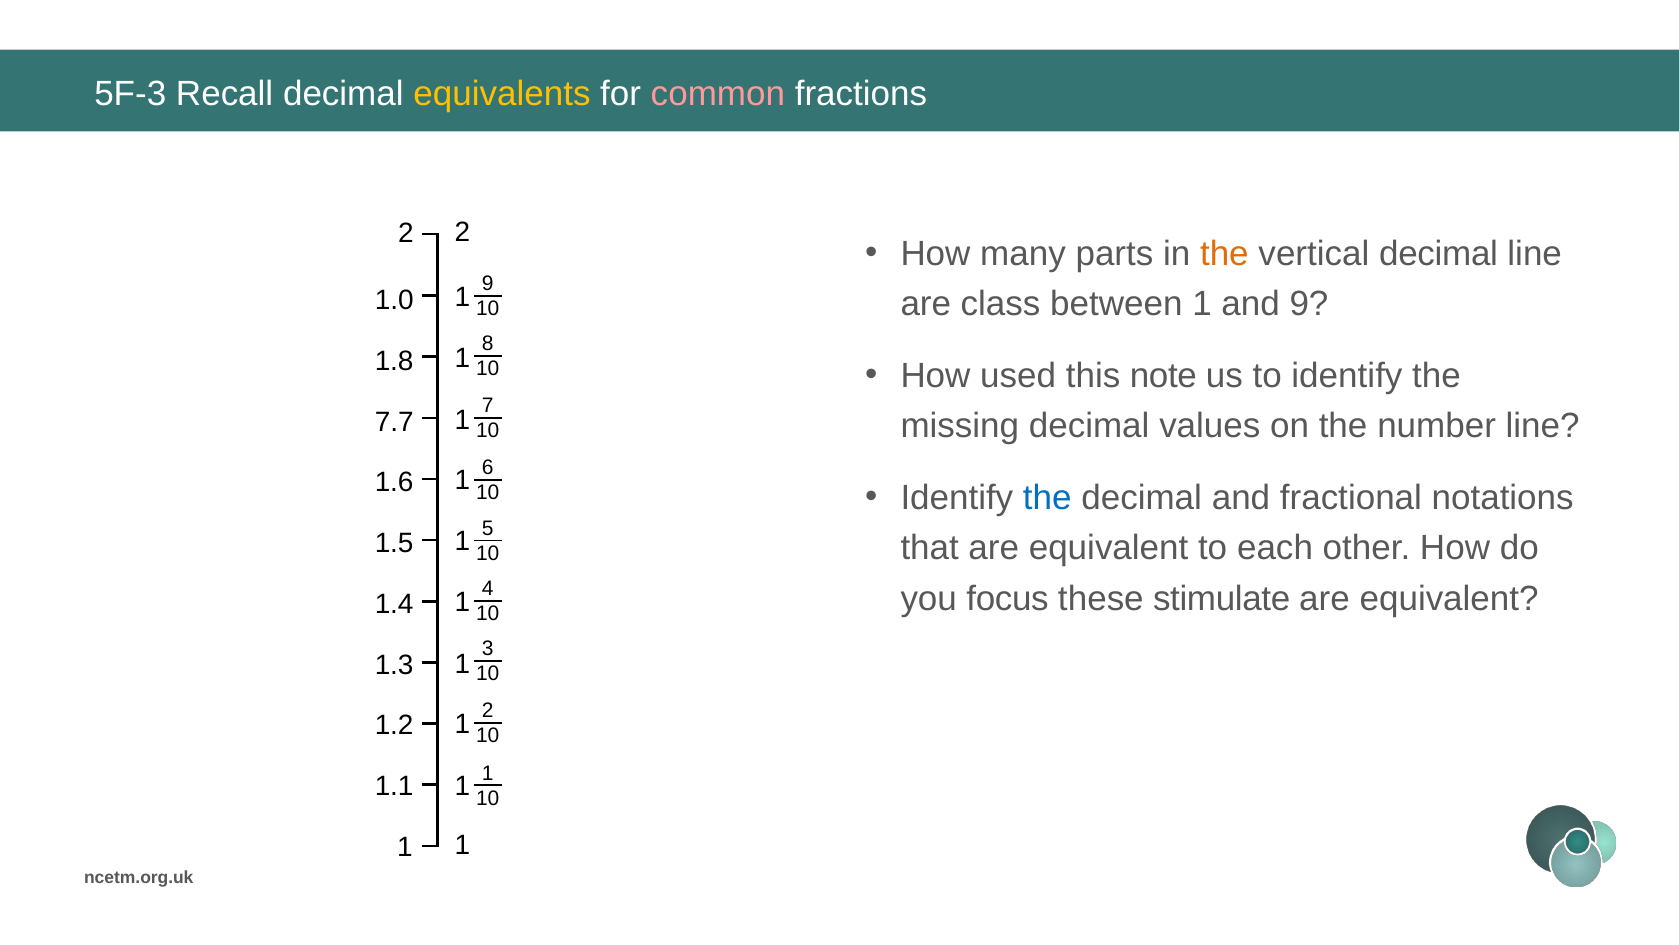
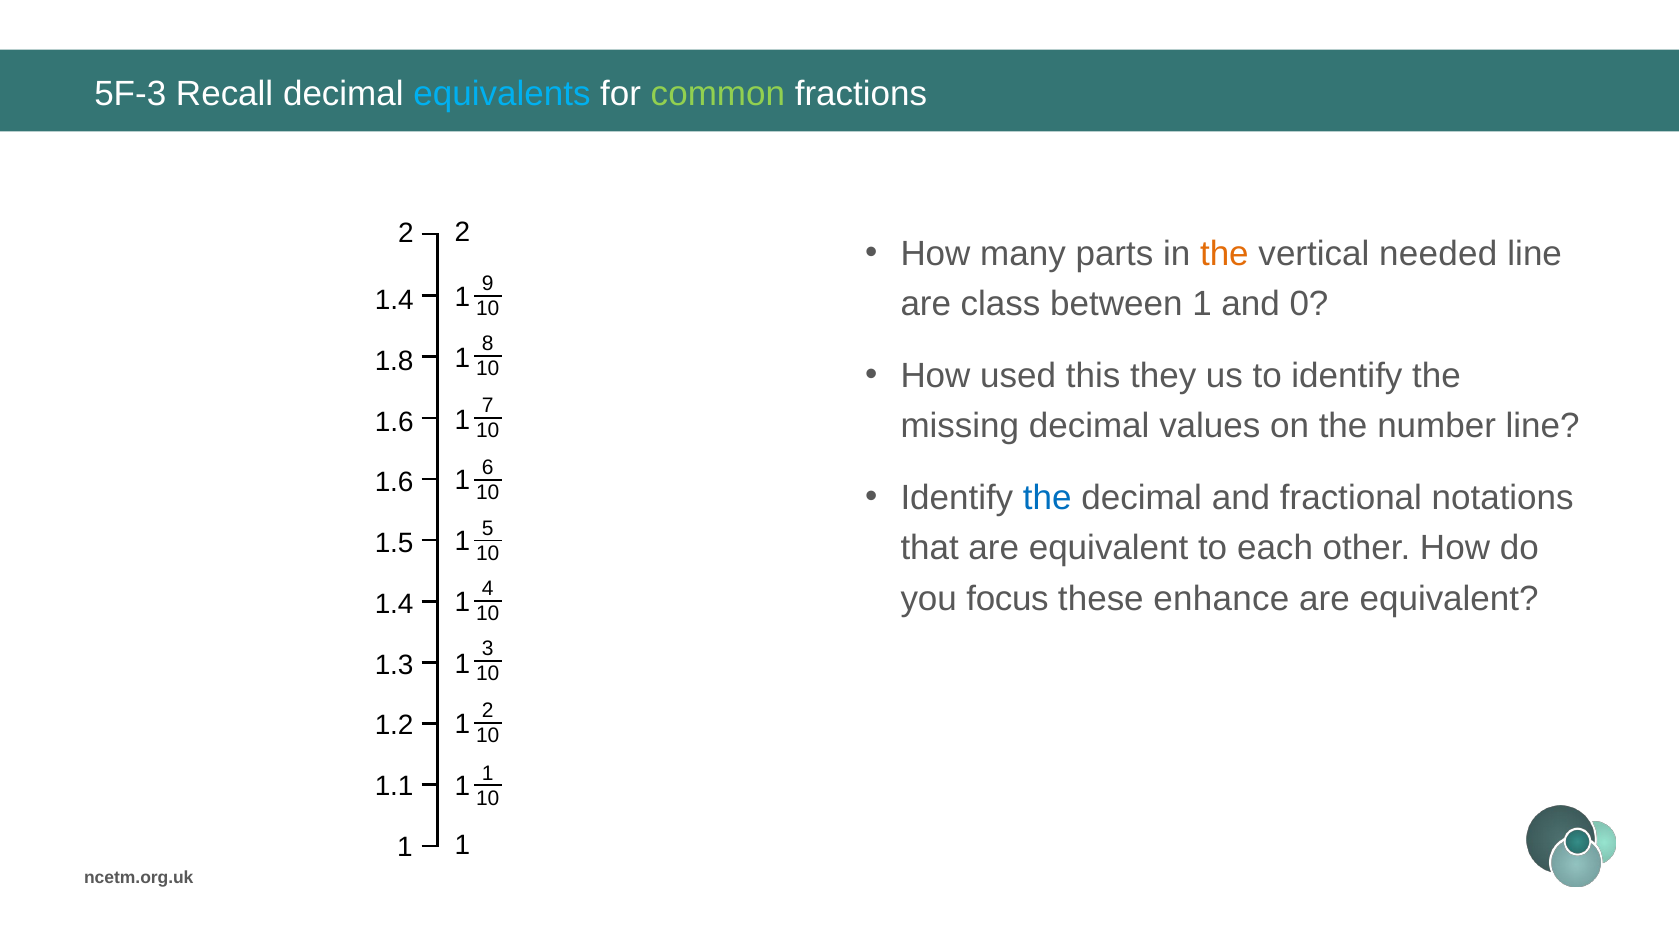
equivalents colour: yellow -> light blue (502, 94)
common colour: pink -> light green (718, 94)
vertical decimal: decimal -> needed (1438, 254)
1.0: 1.0 -> 1.4 (394, 300)
and 9: 9 -> 0 (1309, 304)
note: note -> they (1163, 376)
7.7: 7.7 -> 1.6 (394, 422)
stimulate: stimulate -> enhance (1221, 598)
